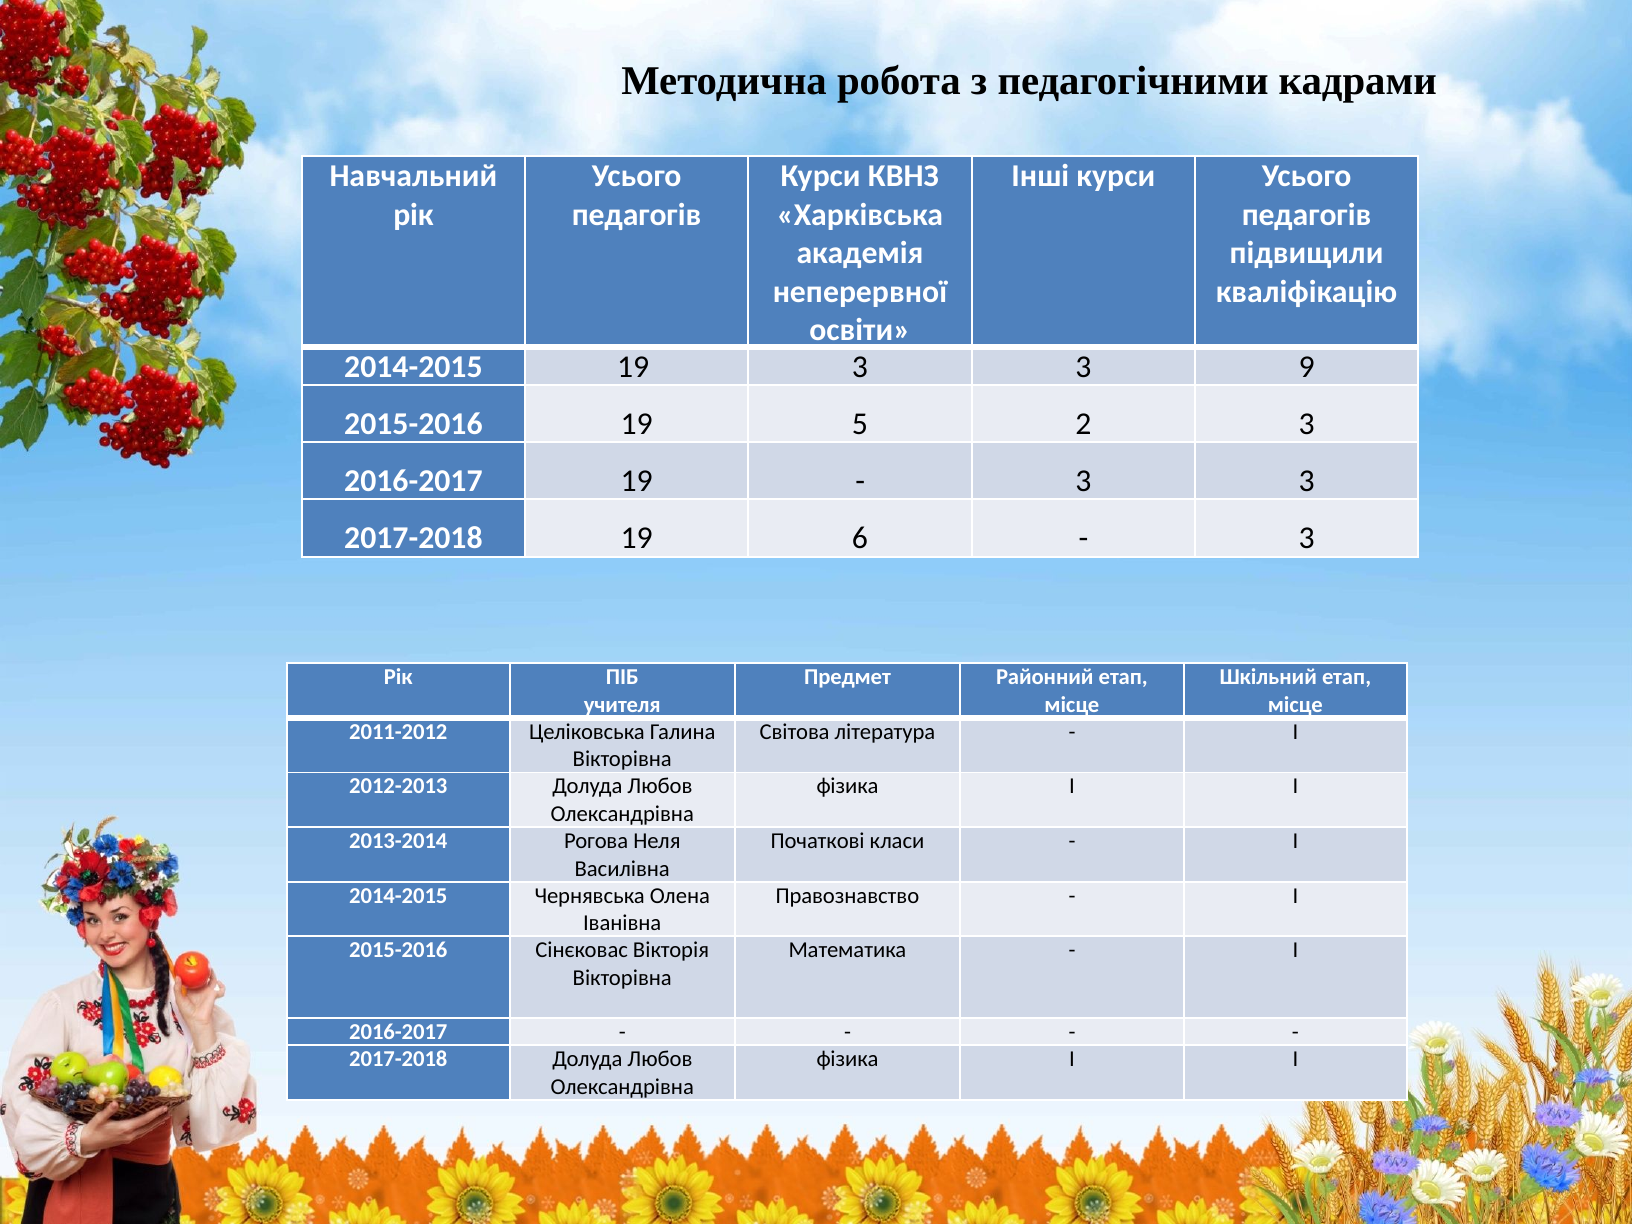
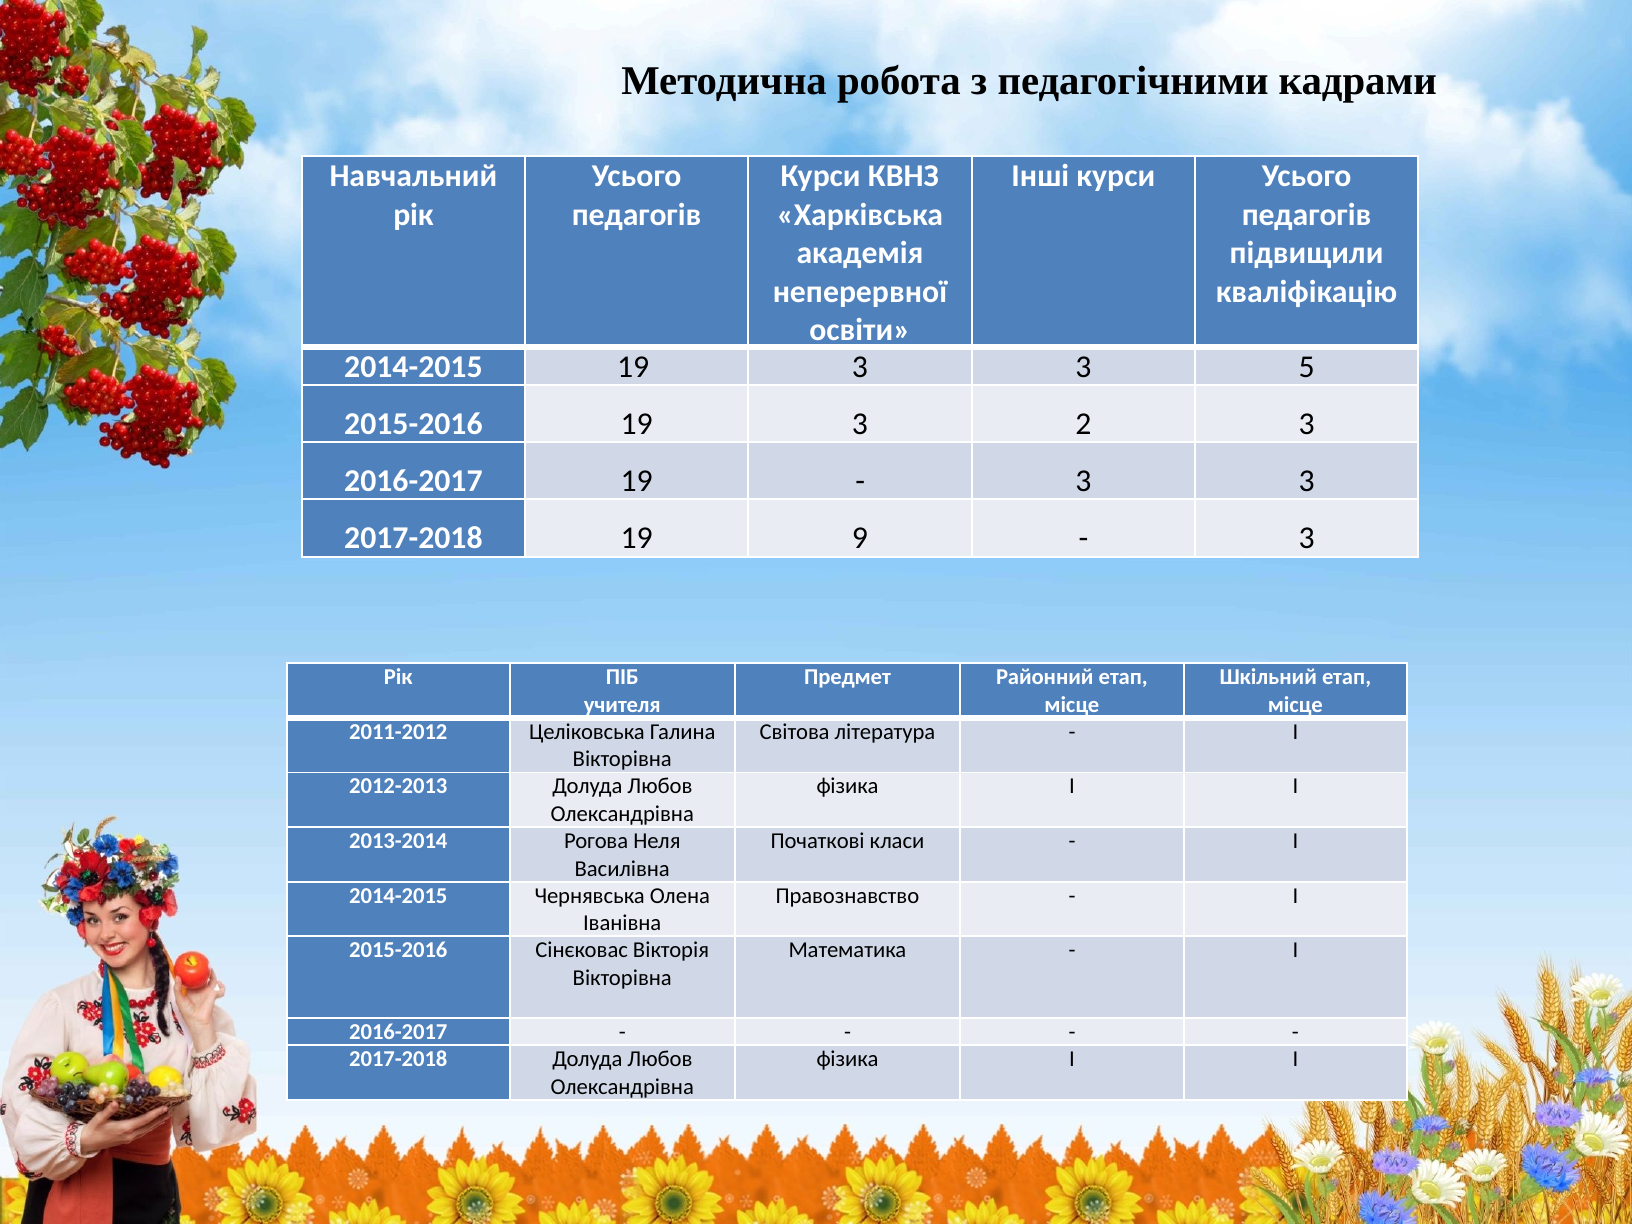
9: 9 -> 5 (1307, 367)
2015-2016 19 5: 5 -> 3 (860, 424)
6: 6 -> 9 (860, 538)
